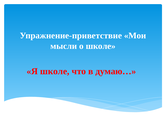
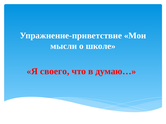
Я школе: школе -> своего (55, 72)
